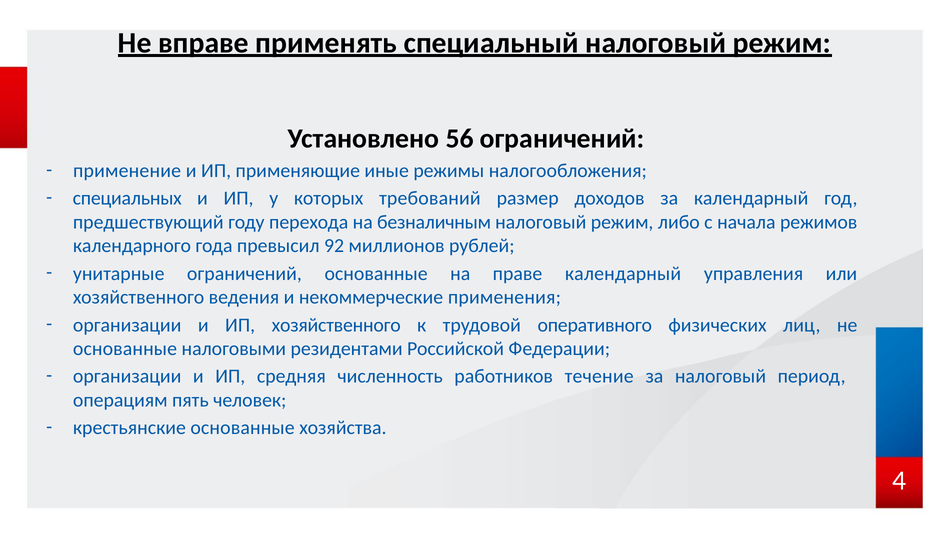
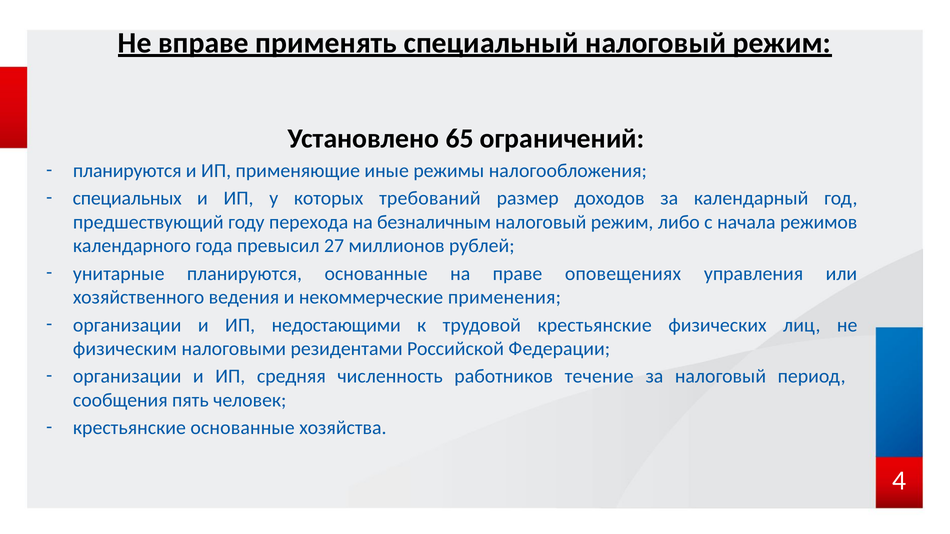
56: 56 -> 65 (460, 139)
применение: применение -> планируются (127, 171)
92: 92 -> 27 (334, 246)
унитарные ограничений: ограничений -> планируются (244, 274)
праве календарный: календарный -> оповещениях (623, 274)
ИП хозяйственного: хозяйственного -> недостающими (336, 325)
трудовой оперативного: оперативного -> крестьянские (595, 325)
основанные: основанные -> физическим (125, 349)
операциям: операциям -> сообщения (120, 400)
